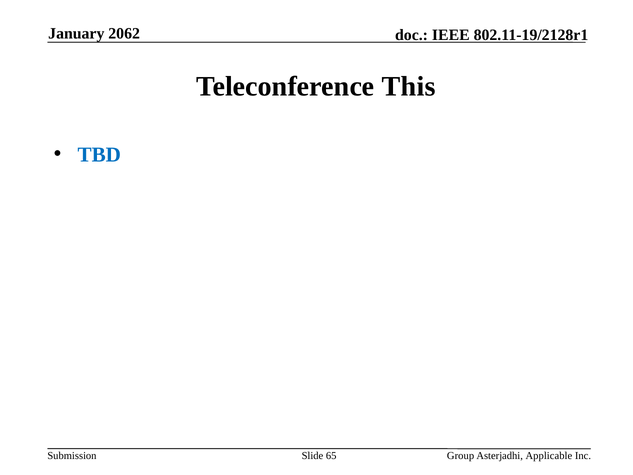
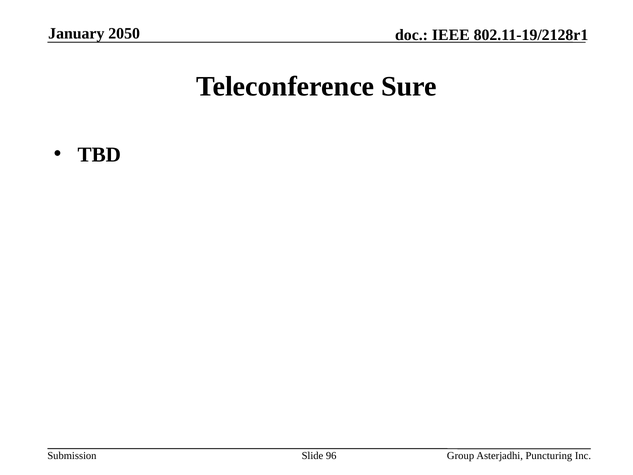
2062: 2062 -> 2050 (124, 34)
This: This -> Sure (409, 86)
TBD colour: blue -> black (99, 154)
65: 65 -> 96 (331, 455)
Applicable: Applicable -> Puncturing (549, 455)
